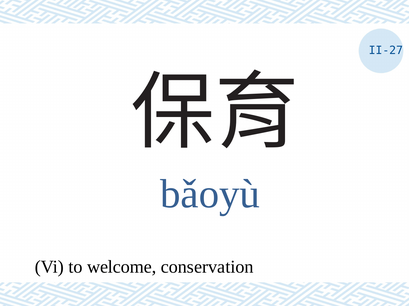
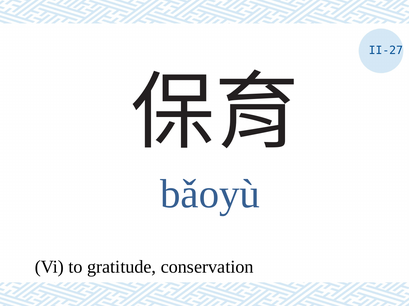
welcome: welcome -> gratitude (122, 267)
